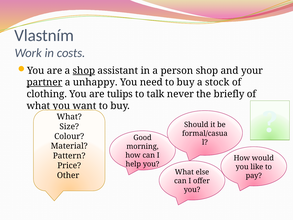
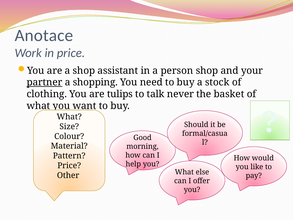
Vlastním: Vlastním -> Anotace (44, 35)
in costs: costs -> price (71, 53)
shop underline: present -> none (84, 70)
unhappy: unhappy -> shopping (95, 82)
briefly: briefly -> basket (229, 94)
